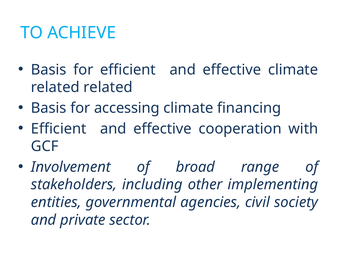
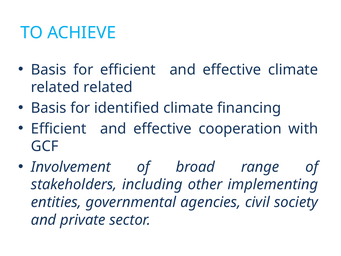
accessing: accessing -> identified (127, 108)
